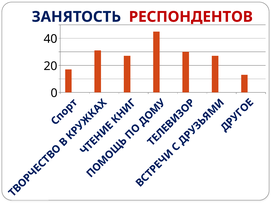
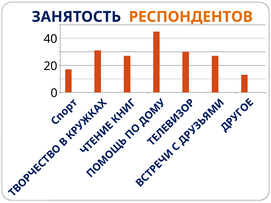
РЕСПОНДЕНТОВ colour: red -> orange (191, 17)
